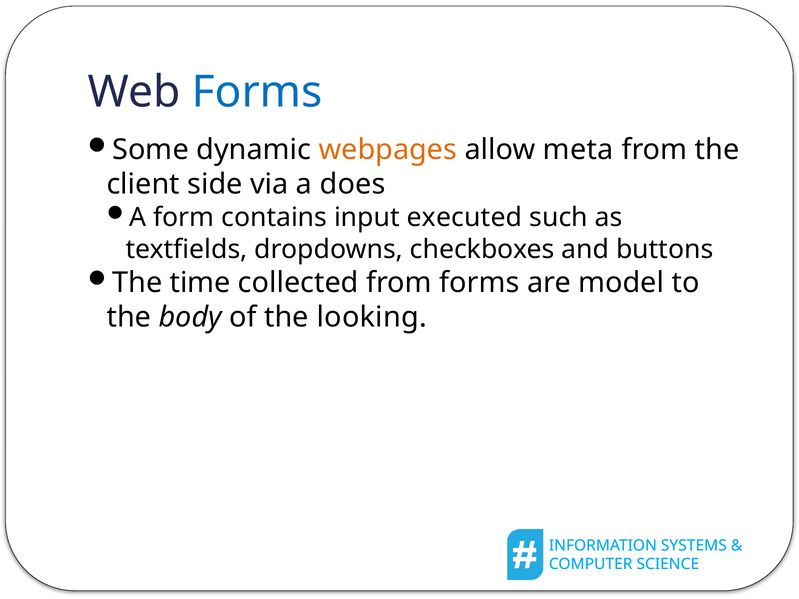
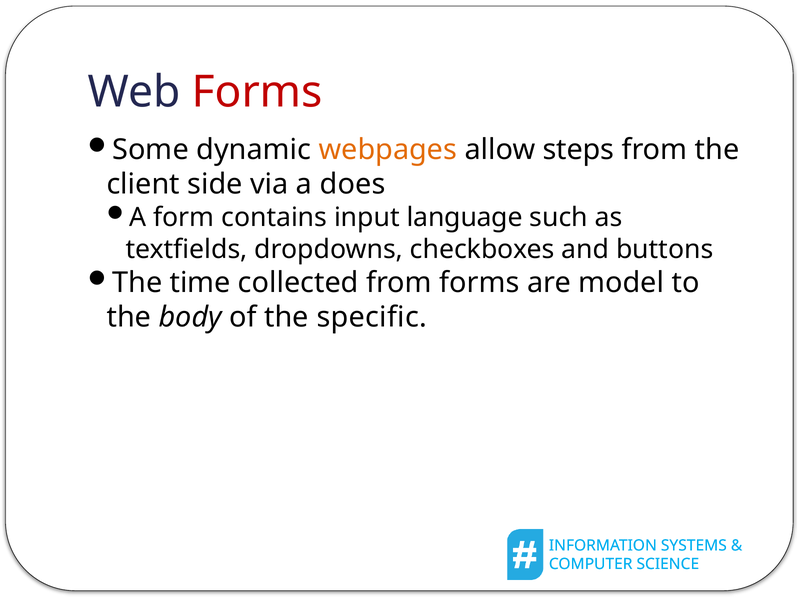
Forms colour: blue -> red (257, 92)
meta: meta -> steps (578, 150)
executed: executed -> language (465, 218)
looking: looking -> specific (372, 318)
